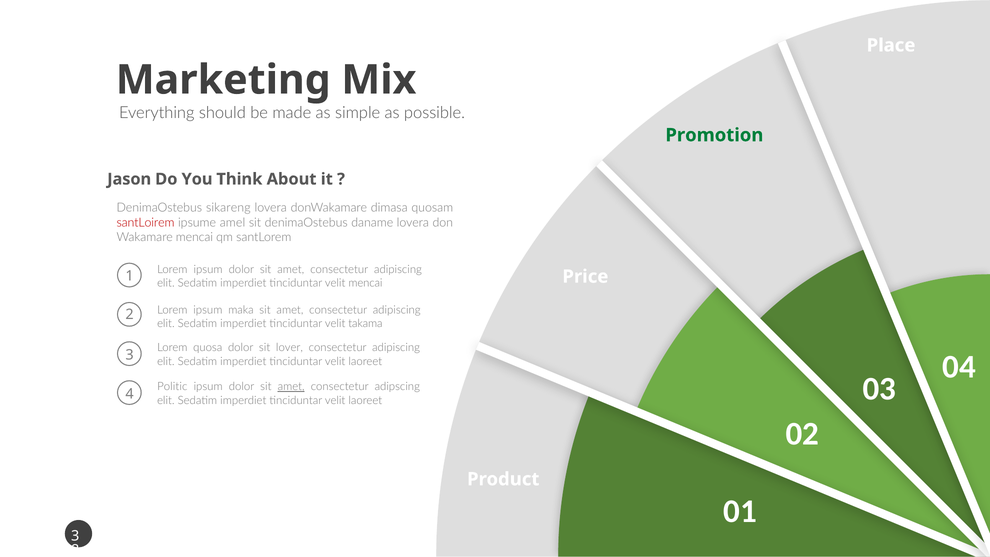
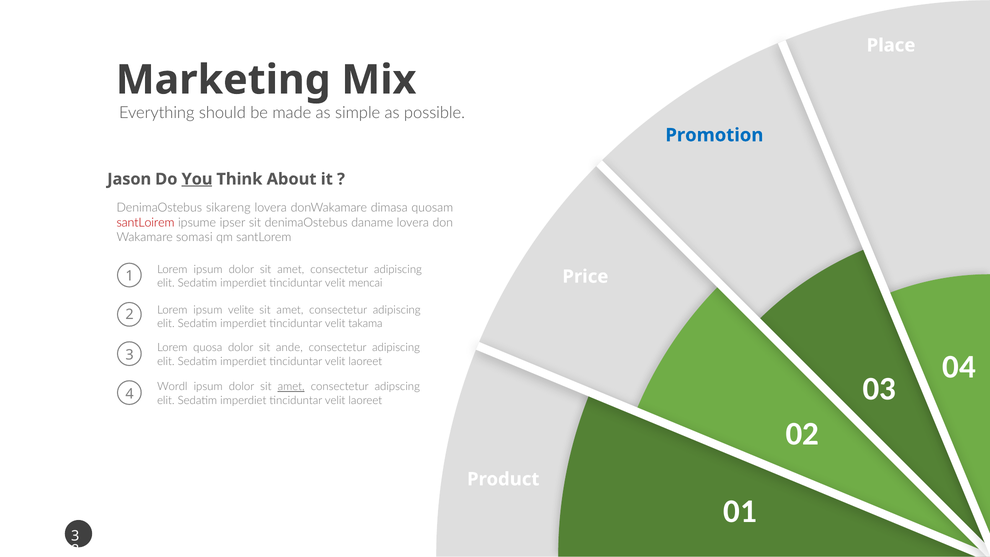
Promotion colour: green -> blue (714, 135)
You underline: none -> present (197, 179)
amel: amel -> ipser (233, 222)
Wakamare mencai: mencai -> somasi (194, 237)
maka: maka -> velite (241, 310)
lover: lover -> ande (289, 348)
Politic: Politic -> Wordl (172, 387)
